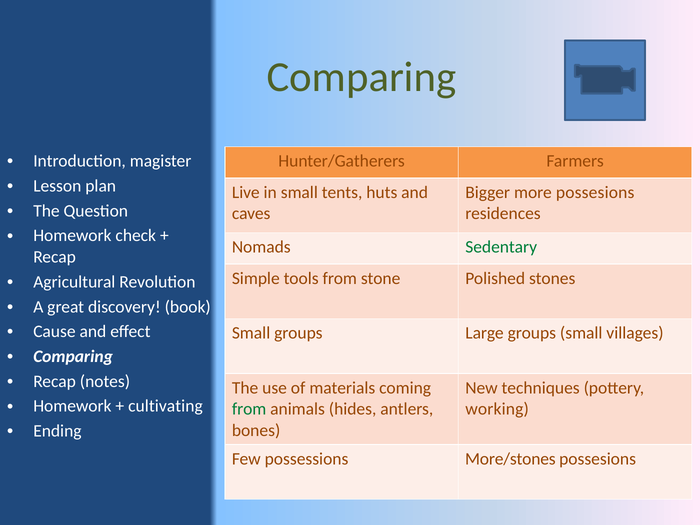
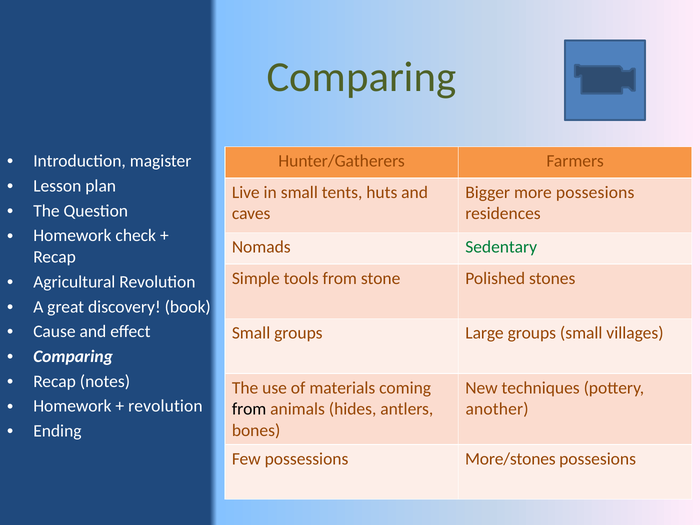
cultivating: cultivating -> revolution (165, 406)
from colour: green -> black (249, 409)
working: working -> another (497, 409)
